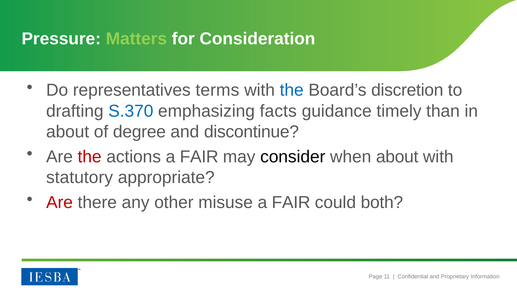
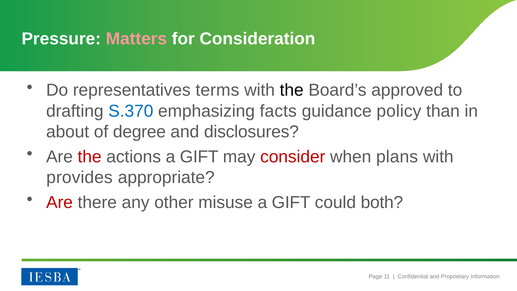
Matters colour: light green -> pink (136, 39)
the colour: blue -> black (292, 90)
discretion: discretion -> approved (407, 90)
timely: timely -> policy (399, 111)
discontinue: discontinue -> disclosures (251, 132)
actions a FAIR: FAIR -> GIFT (199, 157)
consider colour: black -> red (293, 157)
when about: about -> plans (397, 157)
statutory: statutory -> provides (80, 177)
FAIR: FAIR -> GIFT (291, 202)
